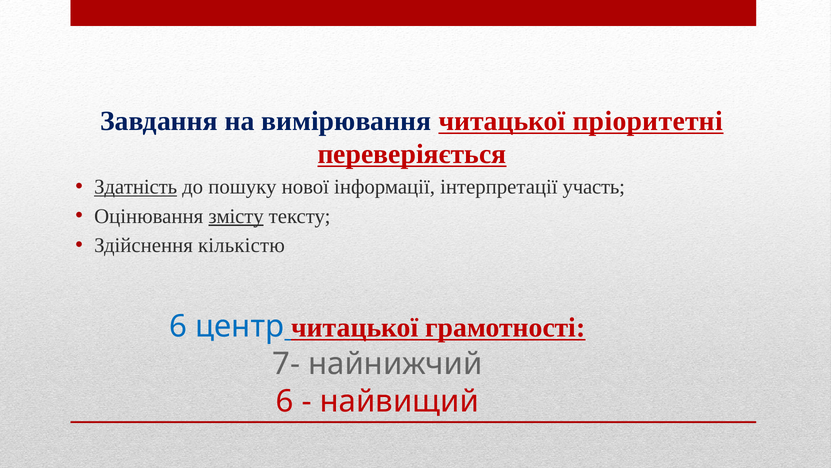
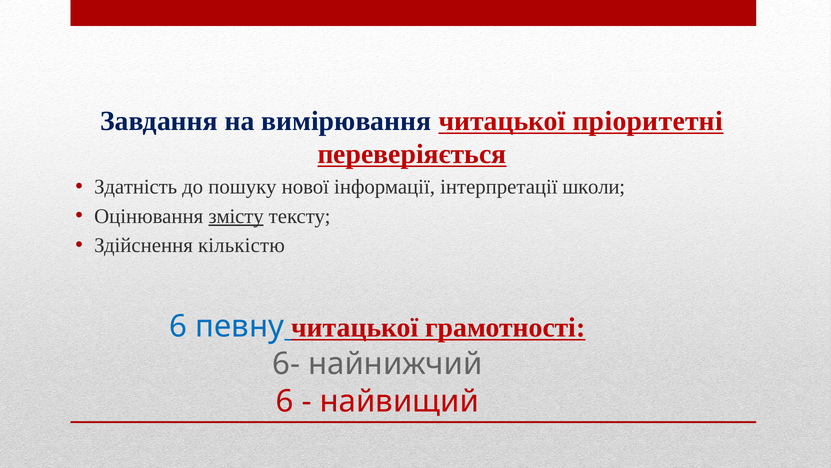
Здатність underline: present -> none (136, 187)
участь: участь -> школи (594, 187)
центр: центр -> певну (240, 326)
7-: 7- -> 6- (286, 364)
